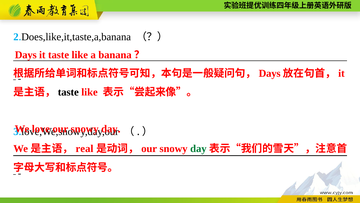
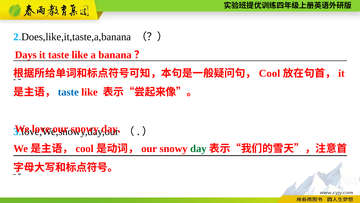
Days: Days -> Cool (270, 73)
taste colour: black -> blue (68, 92)
real: real -> cool (85, 148)
